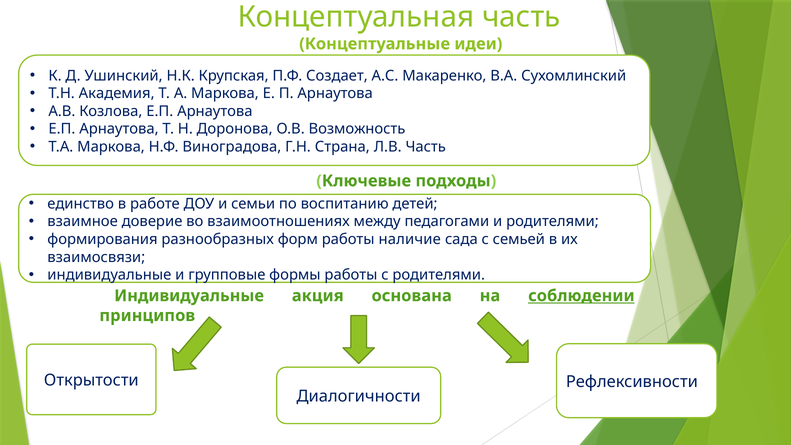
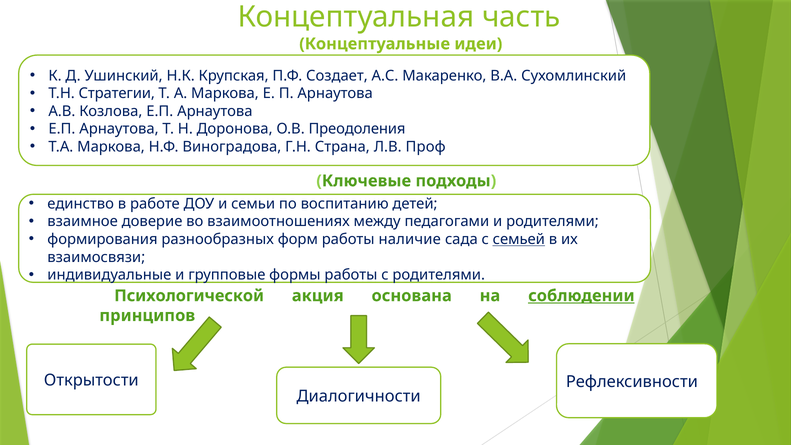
Академия: Академия -> Стратегии (117, 93)
Возможность: Возможность -> Преодоления (357, 129)
Л.В Часть: Часть -> Проф (426, 147)
семьей underline: none -> present (519, 239)
Индивидуальные: Индивидуальные -> Психологической (189, 296)
